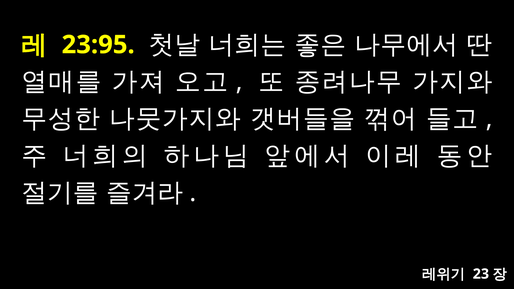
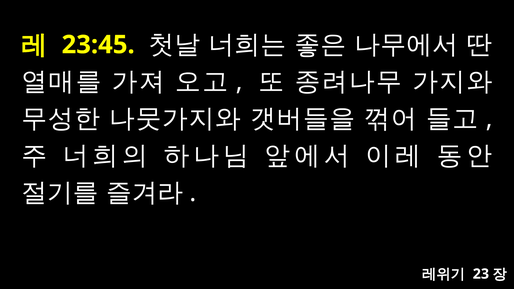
23:95: 23:95 -> 23:45 (98, 45)
